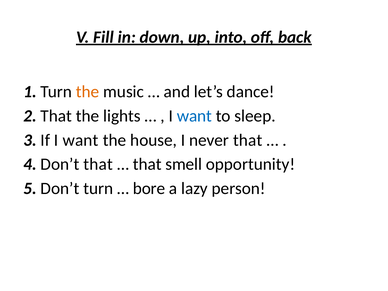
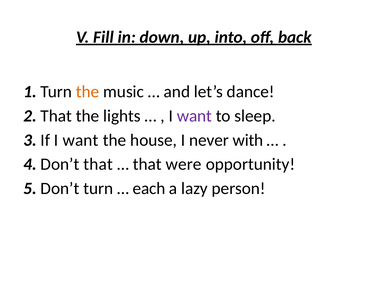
want colour: blue -> purple (194, 116)
never that: that -> with (248, 140)
smell: smell -> were (184, 164)
bore: bore -> each (149, 188)
